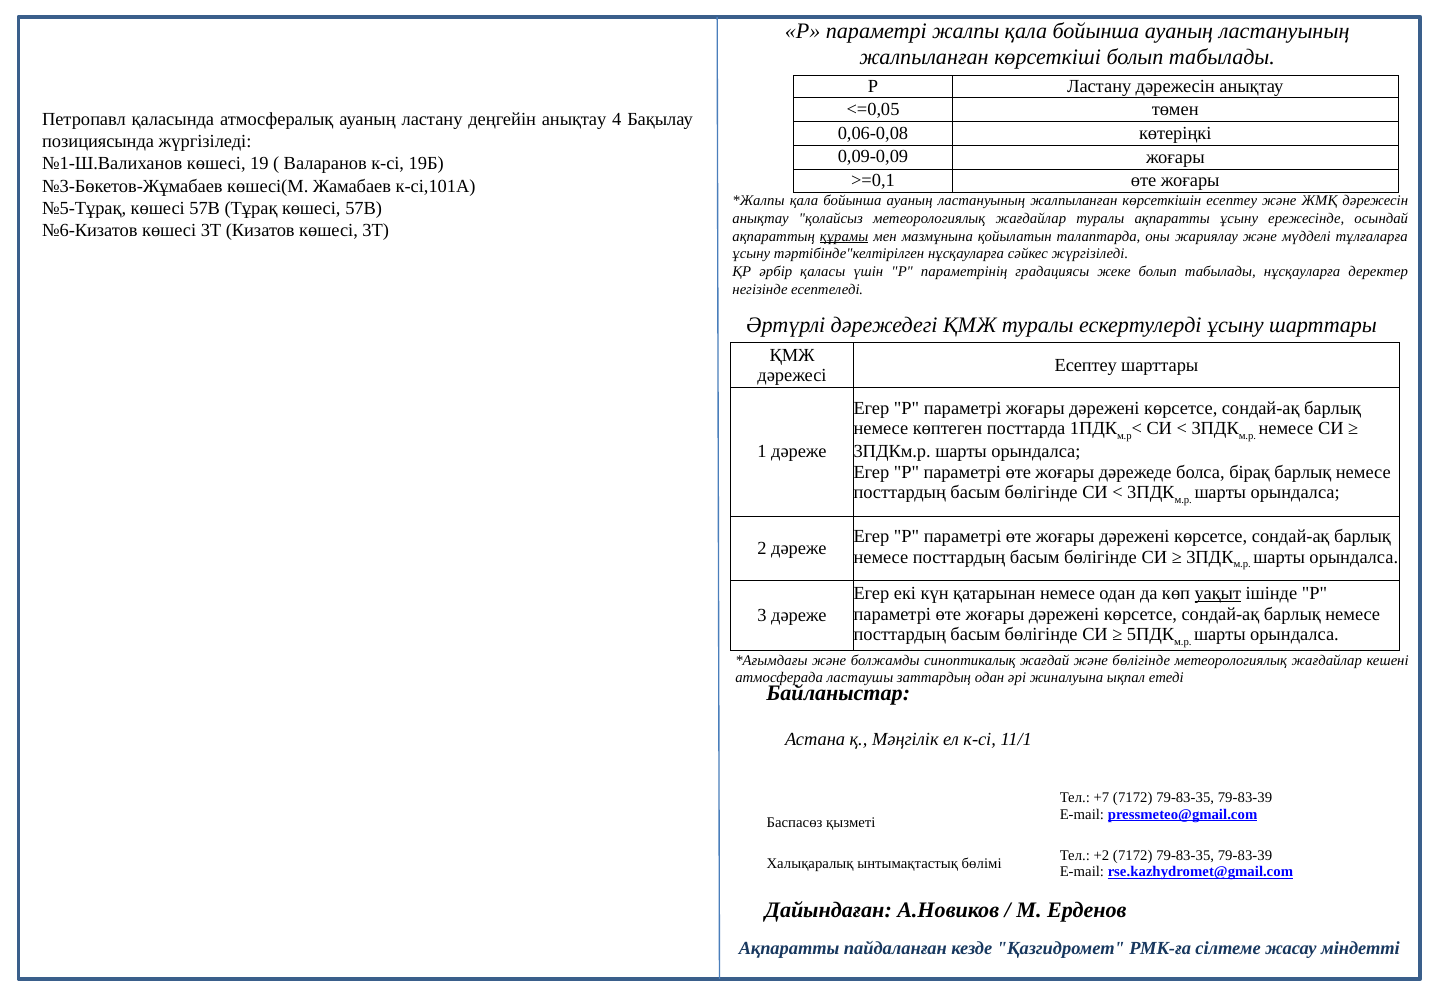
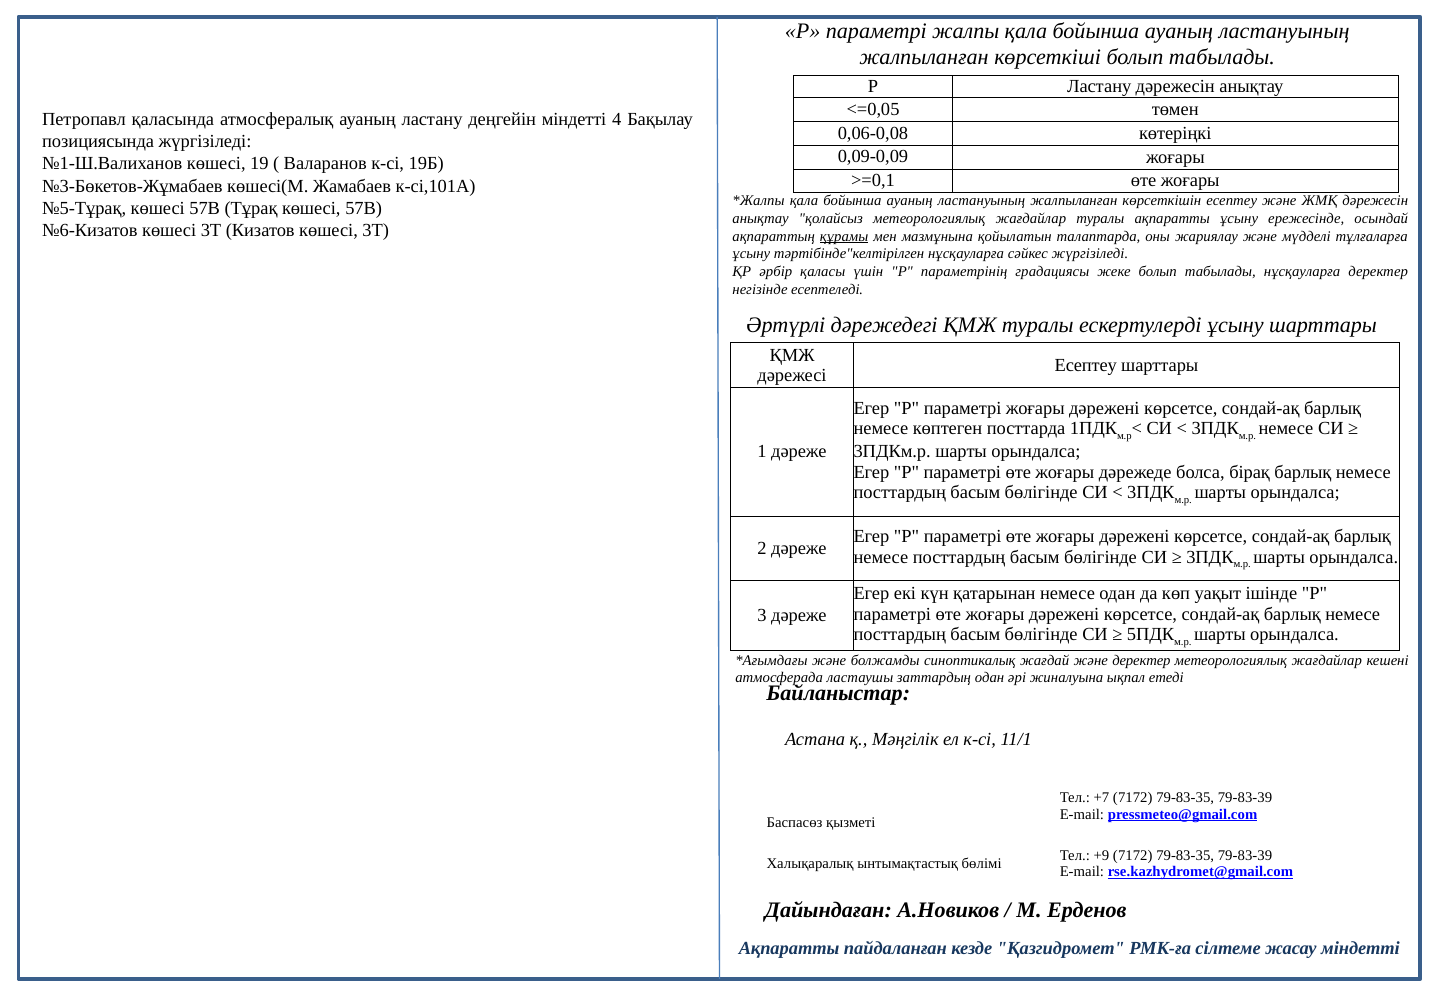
деңгейін анықтау: анықтау -> міндетті (574, 119)
уақыт underline: present -> none (1218, 594)
және бөлігінде: бөлігінде -> деректер (1141, 661)
+2: +2 -> +9 (1101, 855)
